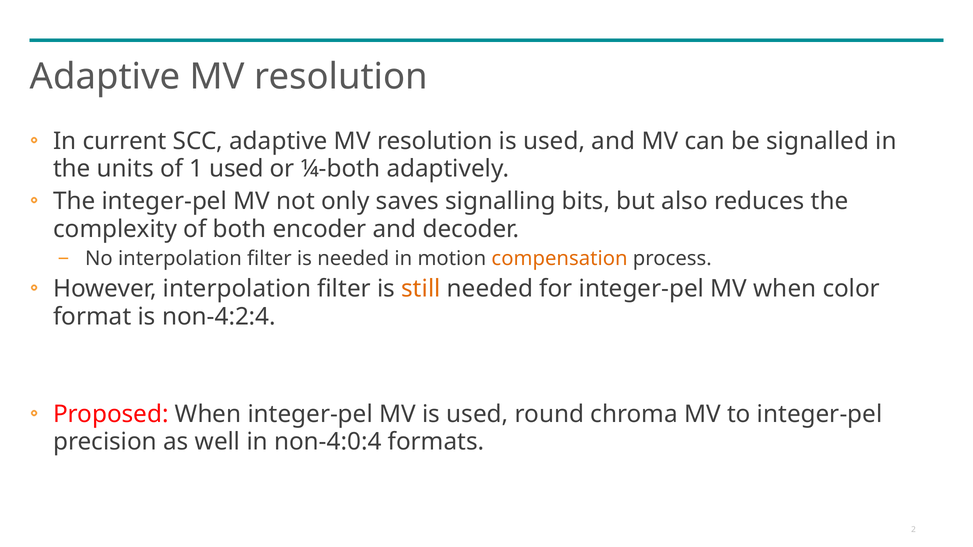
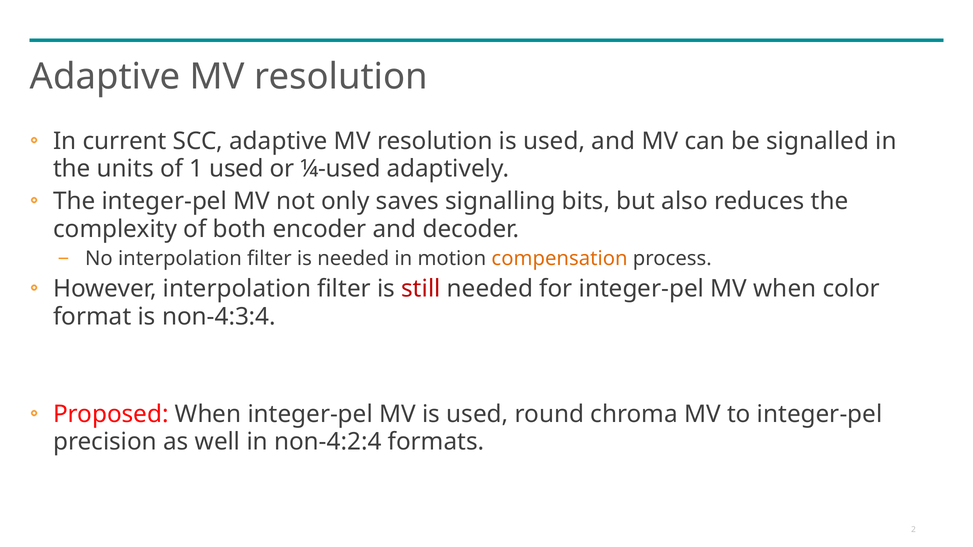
¼-both: ¼-both -> ¼-used (341, 169)
still colour: orange -> red (421, 289)
non-4:2:4: non-4:2:4 -> non-4:3:4 (219, 317)
non-4:0:4: non-4:0:4 -> non-4:2:4 (328, 442)
